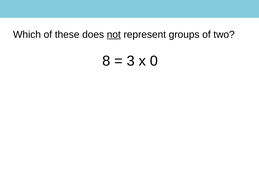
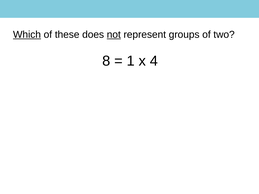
Which underline: none -> present (27, 35)
3: 3 -> 1 (131, 61)
0: 0 -> 4 (154, 61)
